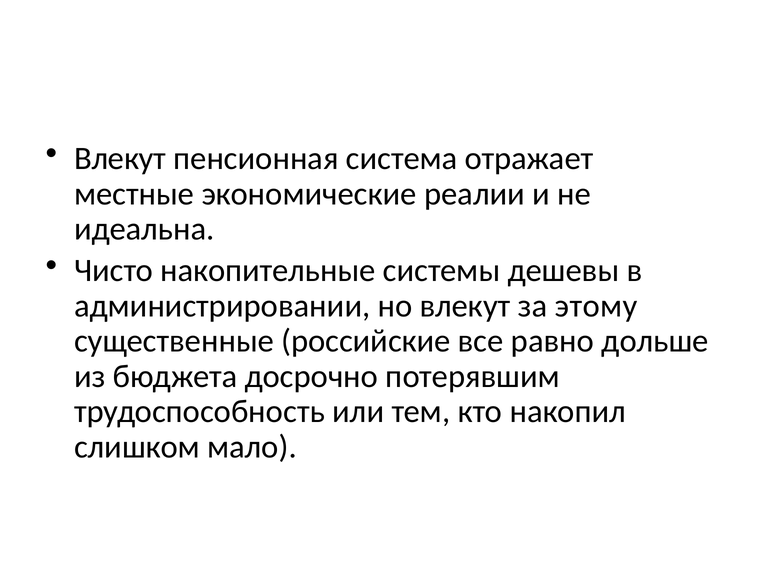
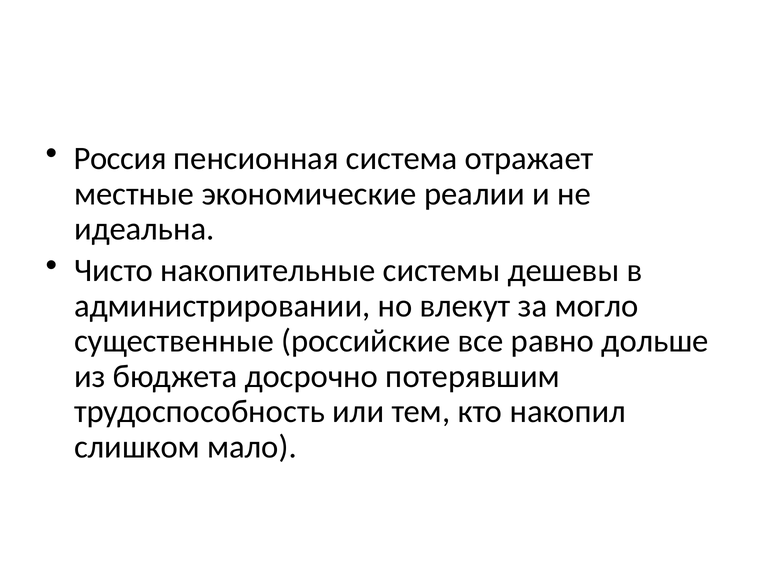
Влекут: Влекут -> Россия (120, 159)
этому: этому -> могло (596, 306)
